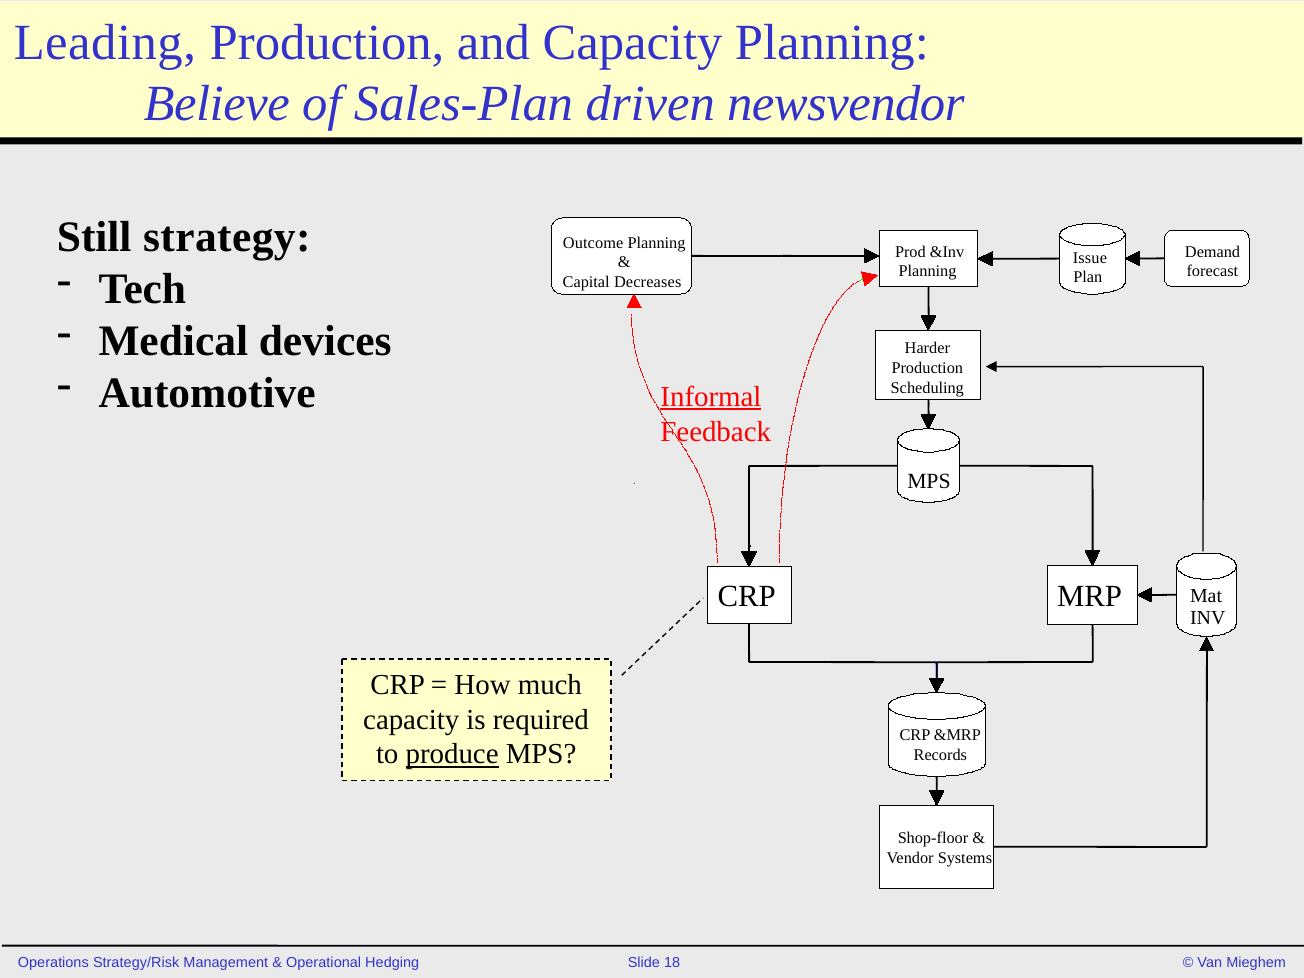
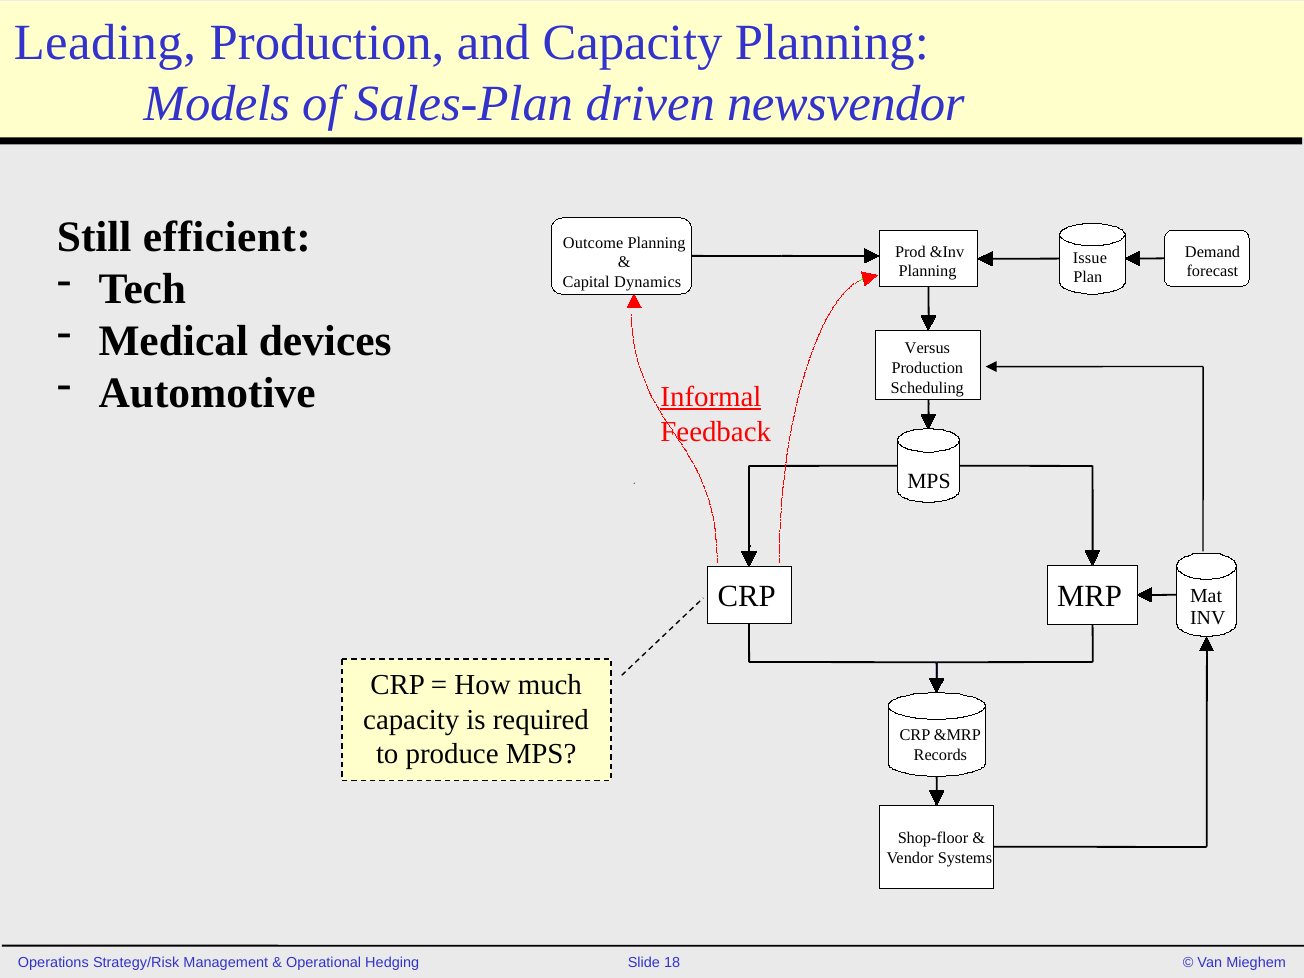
Believe: Believe -> Models (217, 104)
strategy: strategy -> efficient (227, 237)
Decreases: Decreases -> Dynamics (648, 282)
Harder: Harder -> Versus (927, 348)
produce underline: present -> none (452, 754)
